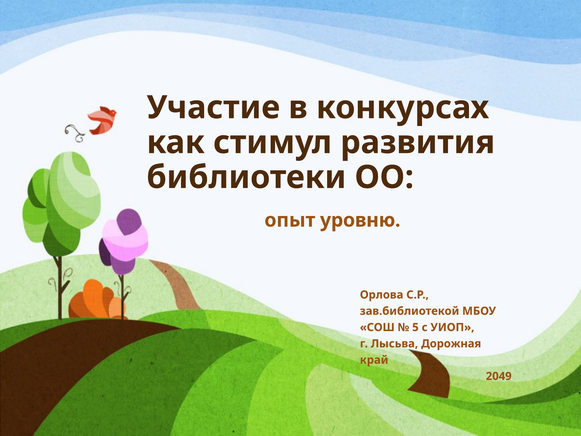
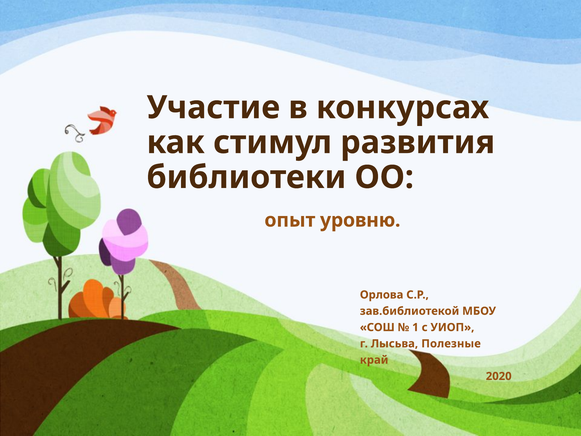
5: 5 -> 1 (415, 327)
Дорожная: Дорожная -> Полезные (451, 343)
2049: 2049 -> 2020 (499, 376)
